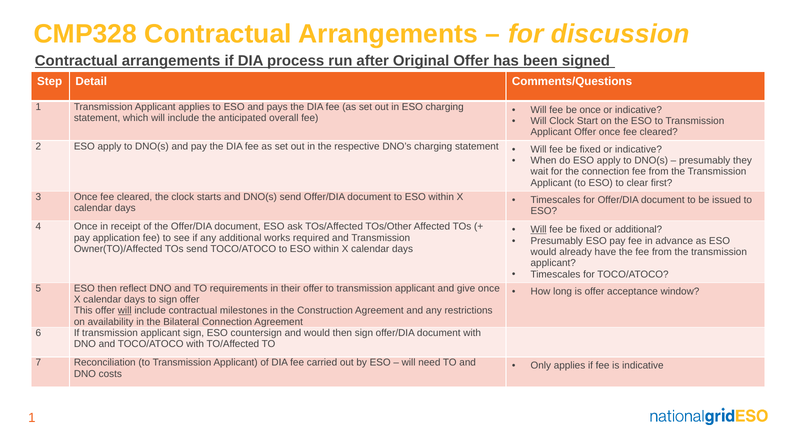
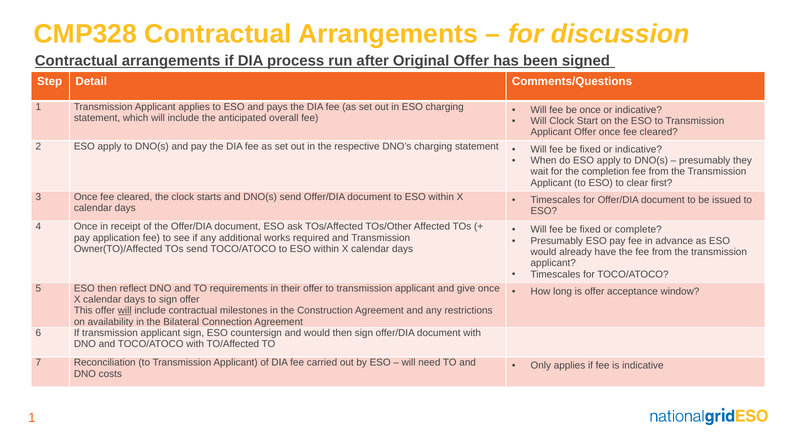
the connection: connection -> completion (606, 172)
Will underline: present -> none (539, 229)
or additional: additional -> complete (638, 229)
